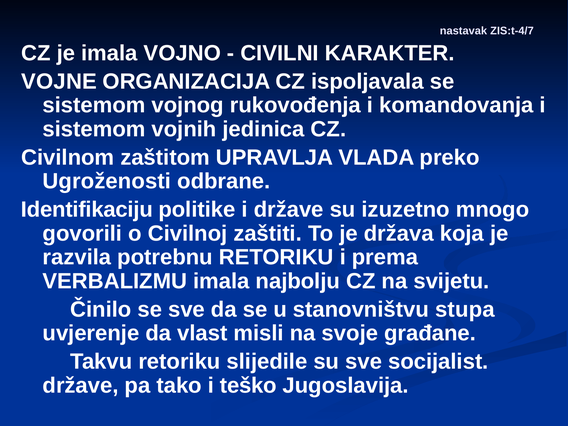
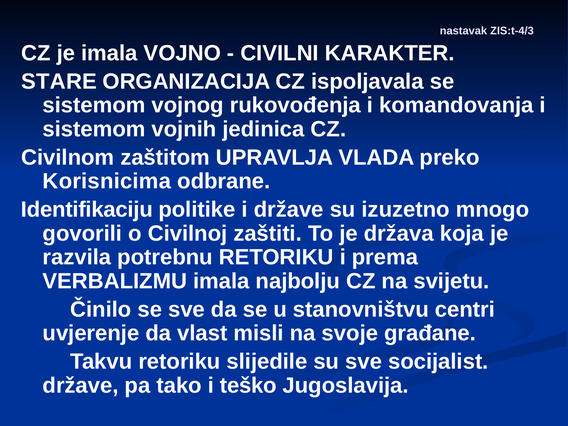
ZIS:t-4/7: ZIS:t-4/7 -> ZIS:t-4/3 (512, 31)
VOJNE: VOJNE -> STARE (59, 81)
Ugroženosti: Ugroženosti -> Korisnicima (107, 181)
stupa: stupa -> centri (465, 310)
